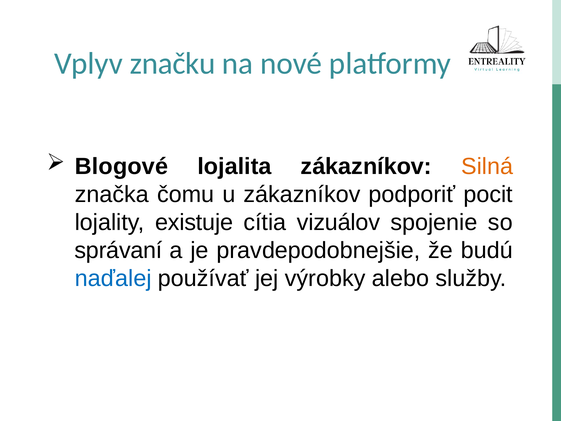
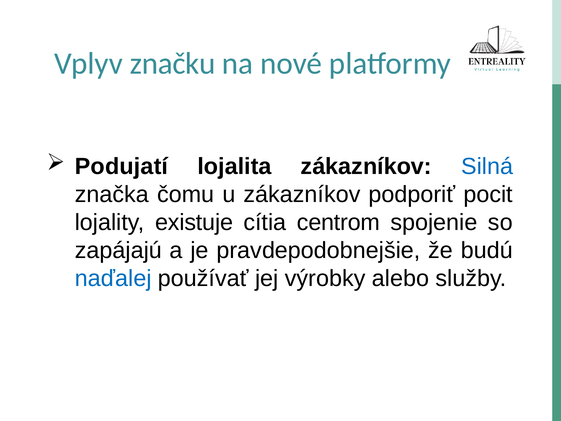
Blogové: Blogové -> Podujatí (121, 166)
Silná colour: orange -> blue (487, 166)
vizuálov: vizuálov -> centrom (338, 222)
správaní: správaní -> zapájajú (118, 250)
